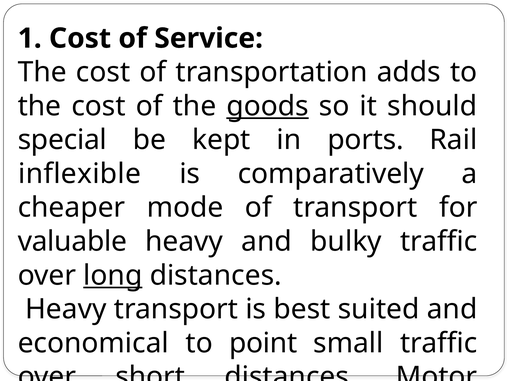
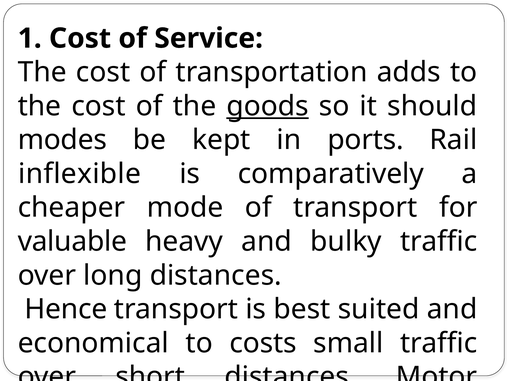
special: special -> modes (62, 140)
long underline: present -> none (113, 275)
Heavy: Heavy -> Hence (66, 309)
to point: point -> costs (263, 343)
